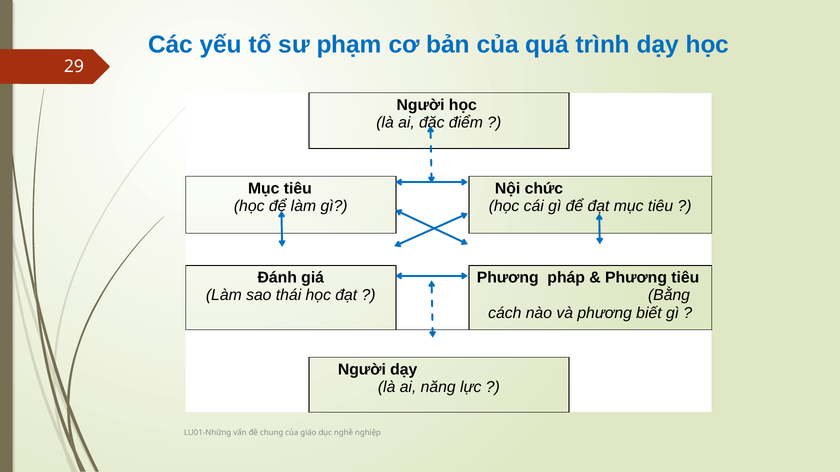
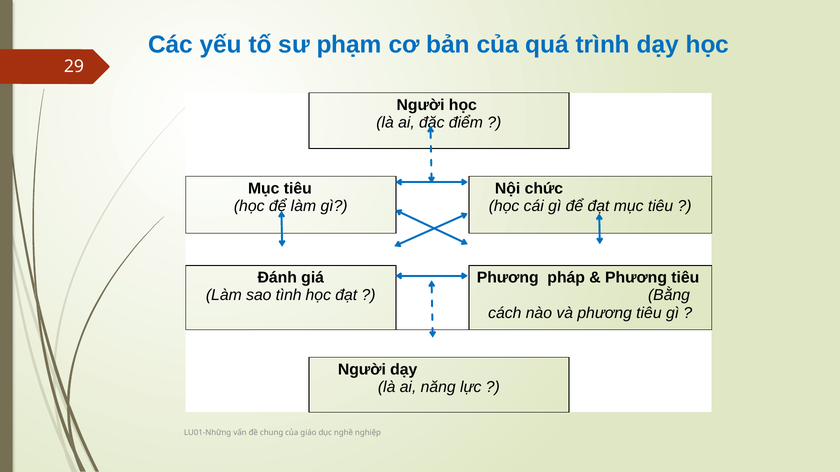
thái: thái -> tình (289, 296)
và phương biết: biết -> tiêu (649, 313)
